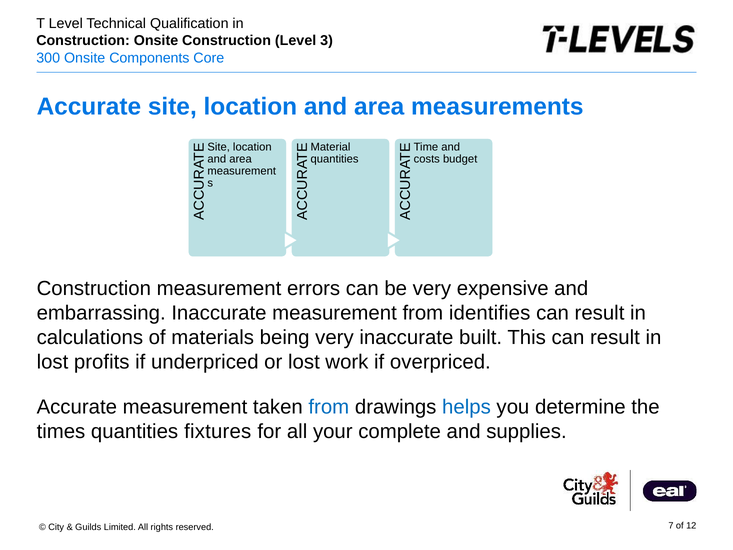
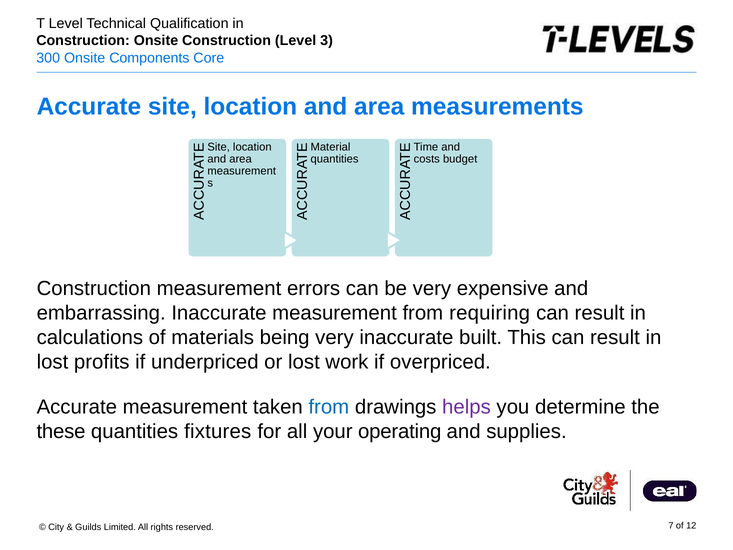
identifies: identifies -> requiring (490, 313)
helps colour: blue -> purple (466, 407)
times: times -> these (61, 431)
complete: complete -> operating (400, 431)
